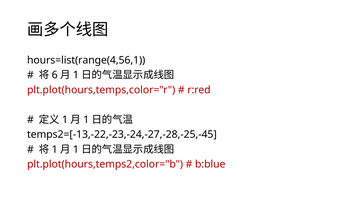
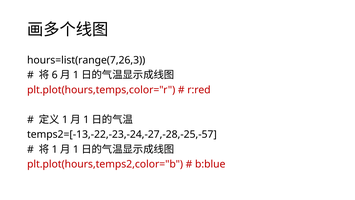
hours=list(range(4,56,1: hours=list(range(4,56,1 -> hours=list(range(7,26,3 (86, 60)
temps2=[-13,-22,-23,-24,-27,-28,-25,-45: temps2=[-13,-22,-23,-24,-27,-28,-25,-45 -> temps2=[-13,-22,-23,-24,-27,-28,-25,-57 (122, 134)
